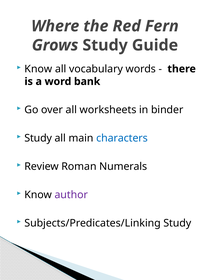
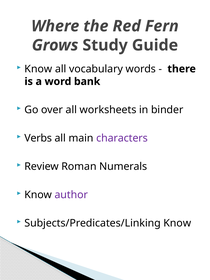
Study: Study -> Verbs (38, 138)
characters colour: blue -> purple (122, 138)
Subjects/Predicates/Linking Study: Study -> Know (177, 223)
